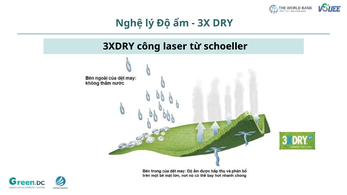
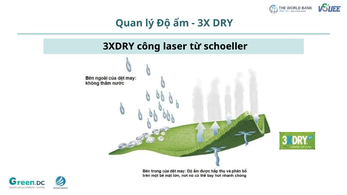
Nghệ: Nghệ -> Quan (129, 23)
